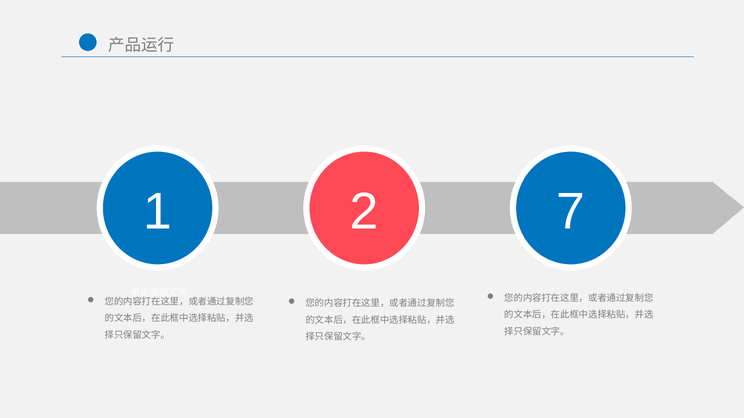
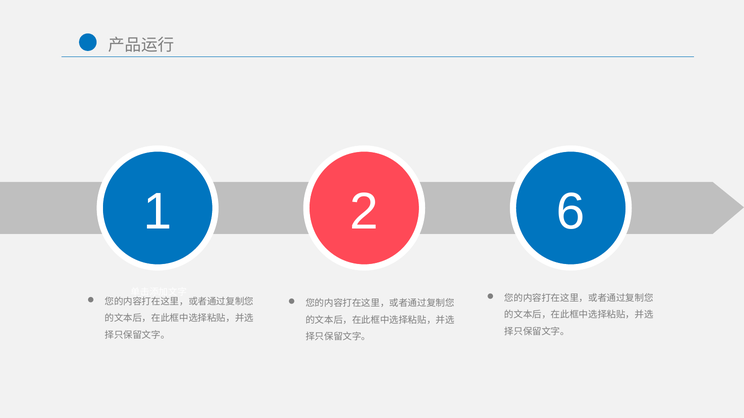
7: 7 -> 6 (571, 212)
